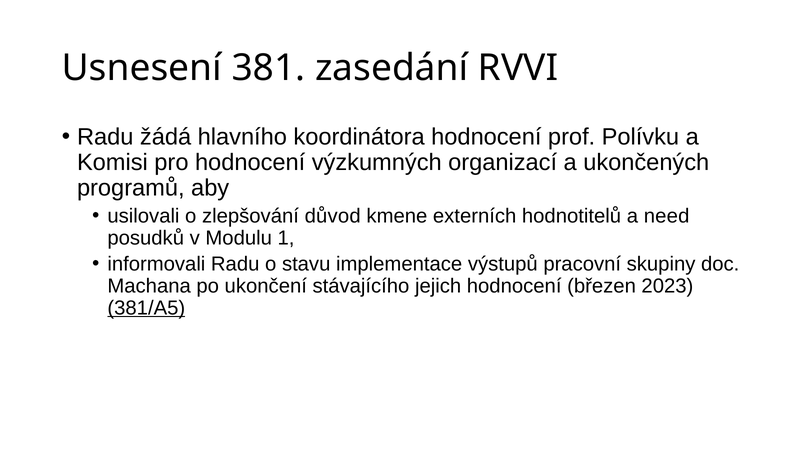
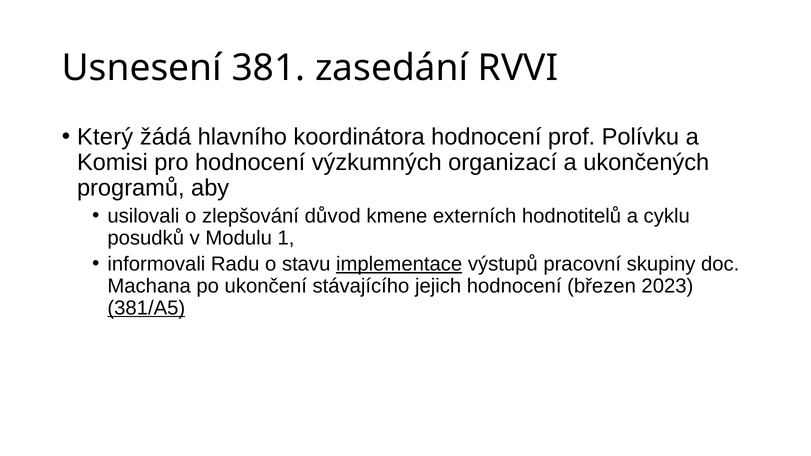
Radu: Radu -> Který (105, 137)
need: need -> cyklu (667, 216)
implementace underline: none -> present (399, 264)
